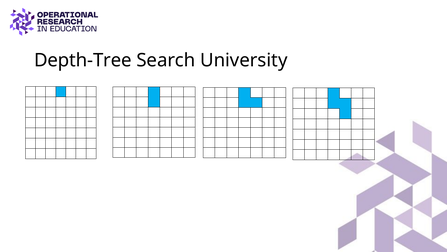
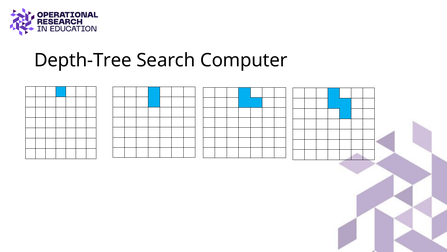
University: University -> Computer (244, 60)
